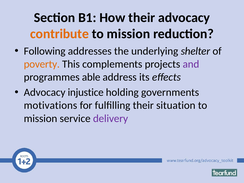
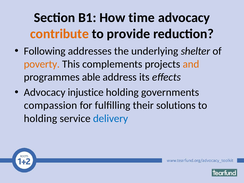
How their: their -> time (142, 18)
mission: mission -> provide (128, 34)
and colour: purple -> orange (191, 64)
motivations: motivations -> compassion (50, 105)
situation: situation -> solutions (176, 105)
mission: mission -> holding (40, 118)
delivery colour: purple -> blue (111, 118)
